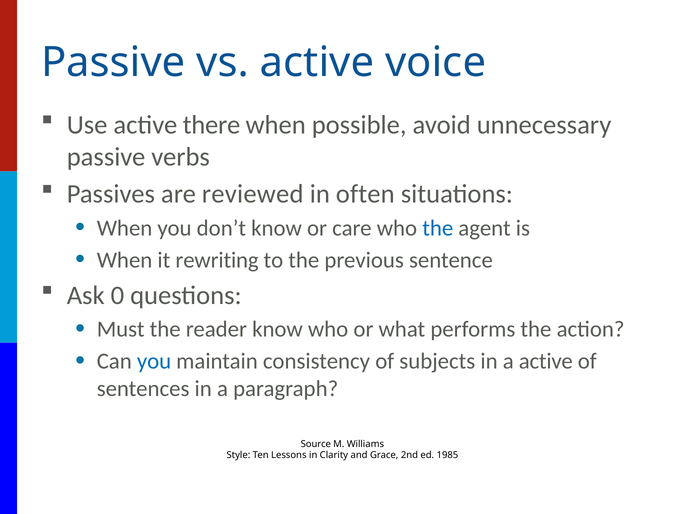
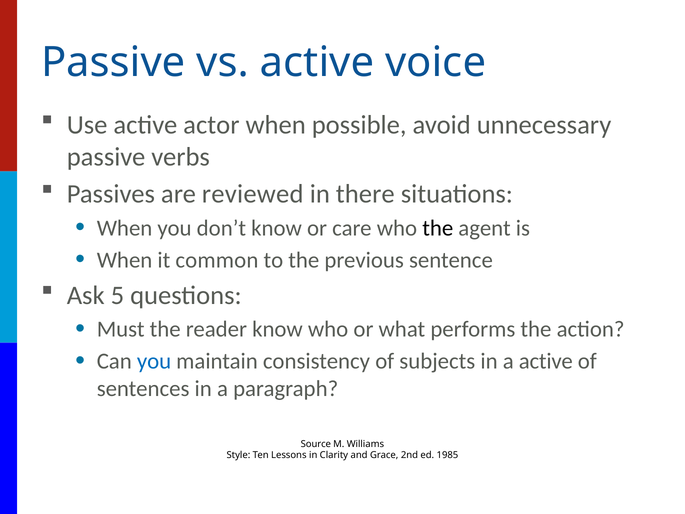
there: there -> actor (211, 125)
often: often -> there (365, 194)
the colour: blue -> black (438, 228)
rewriting: rewriting -> common (217, 260)
0: 0 -> 5 (117, 295)
